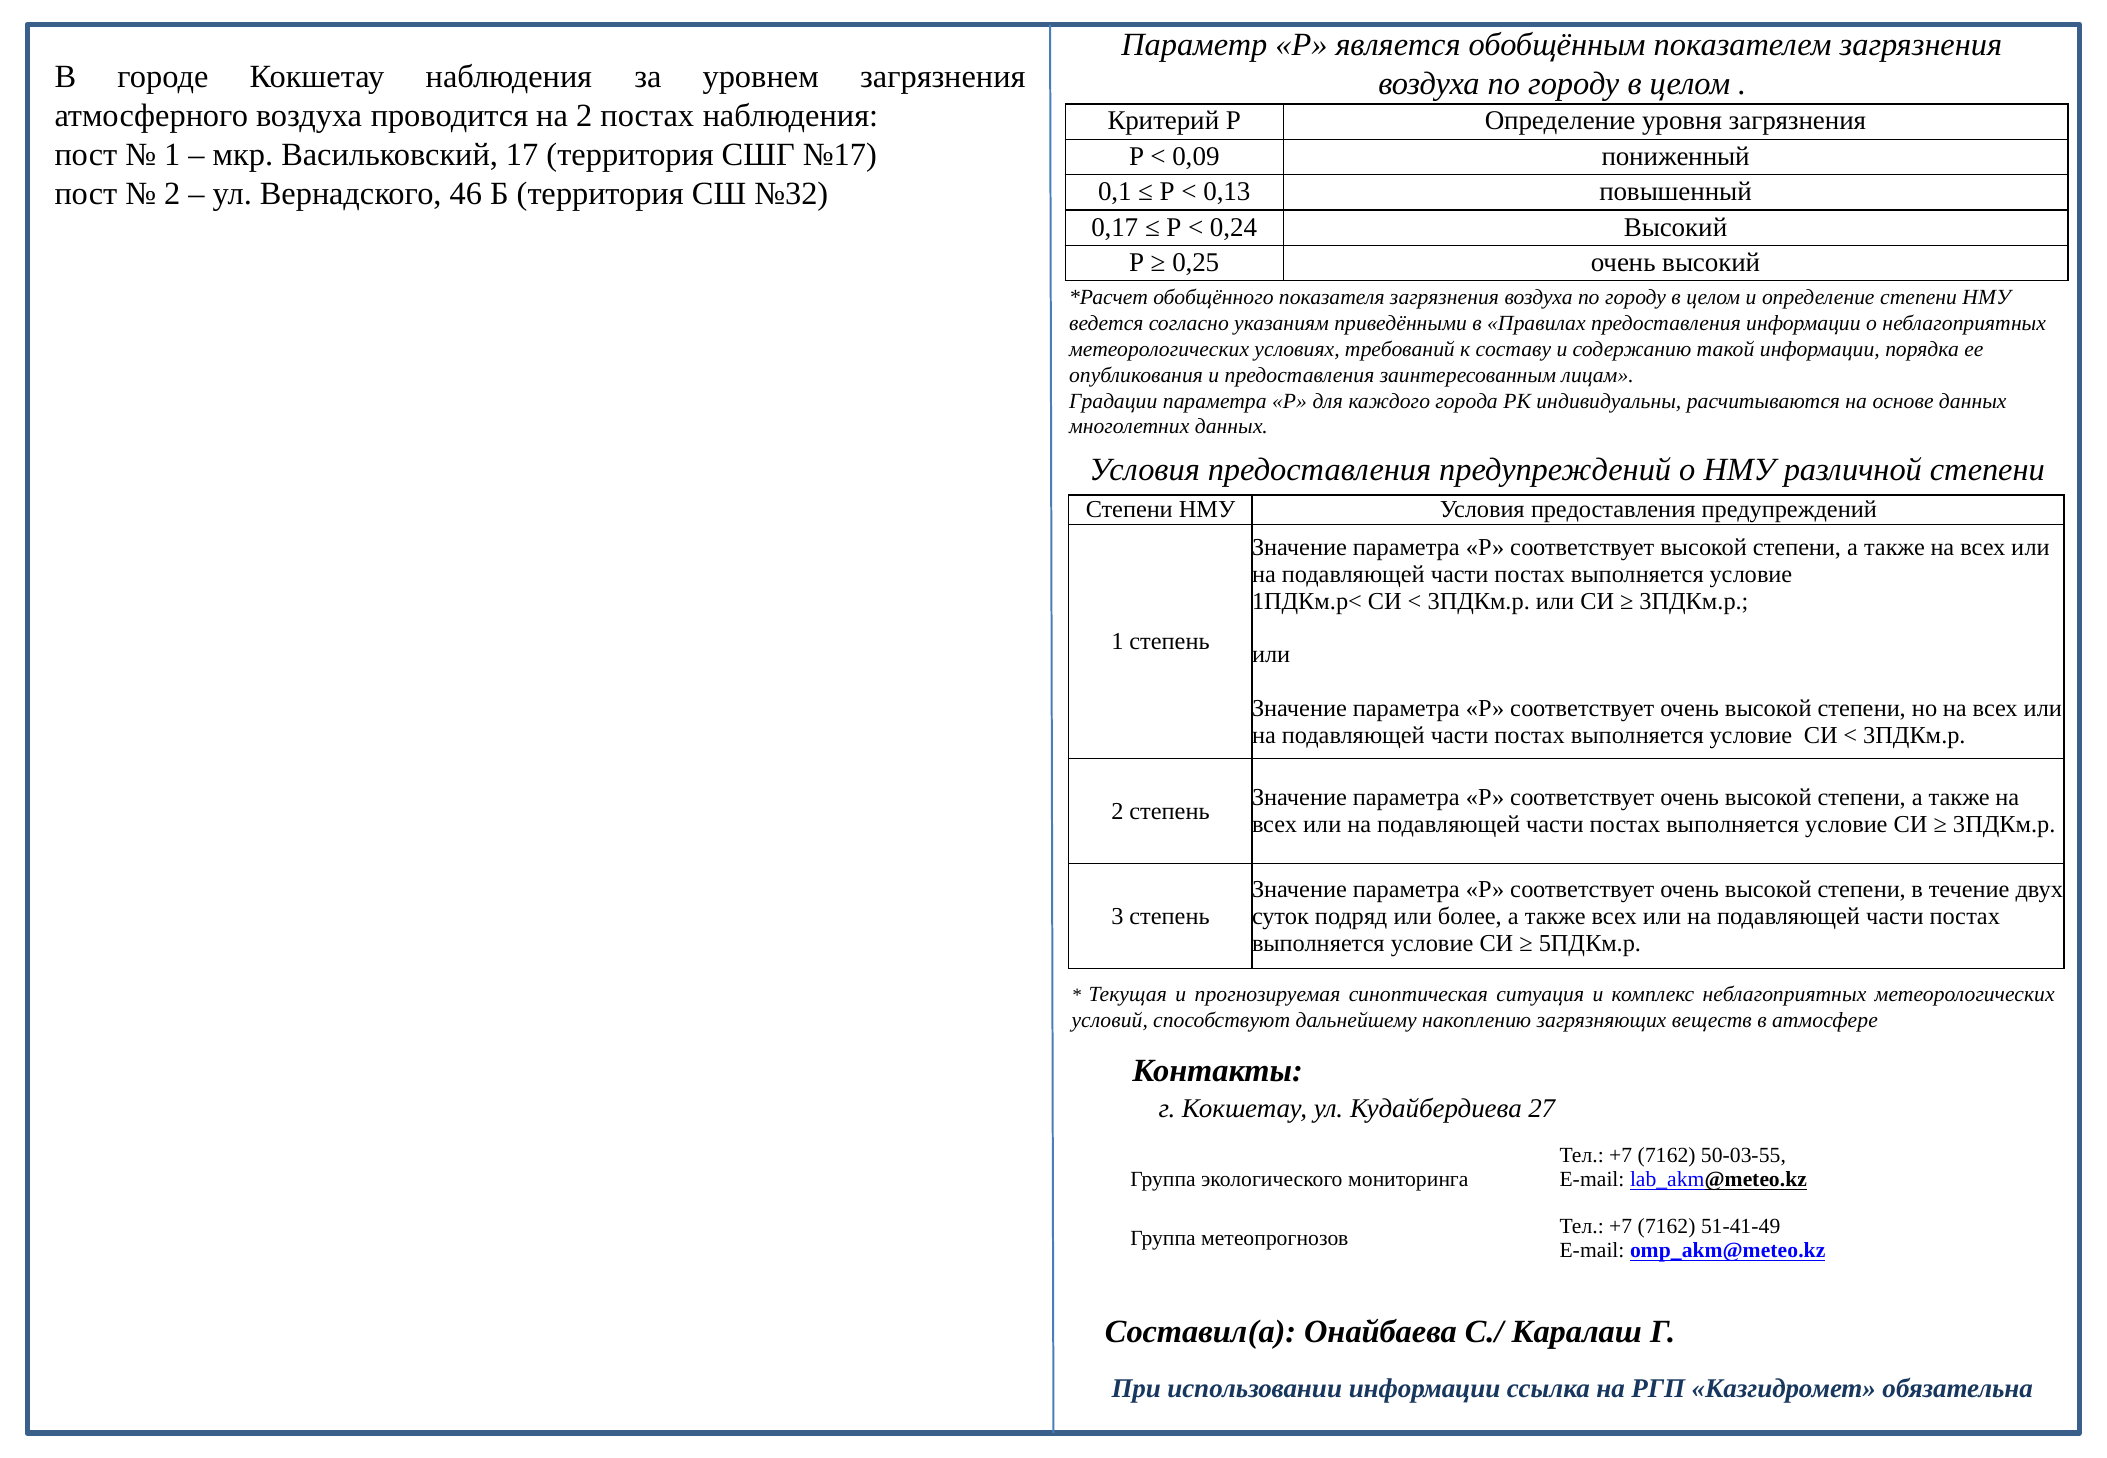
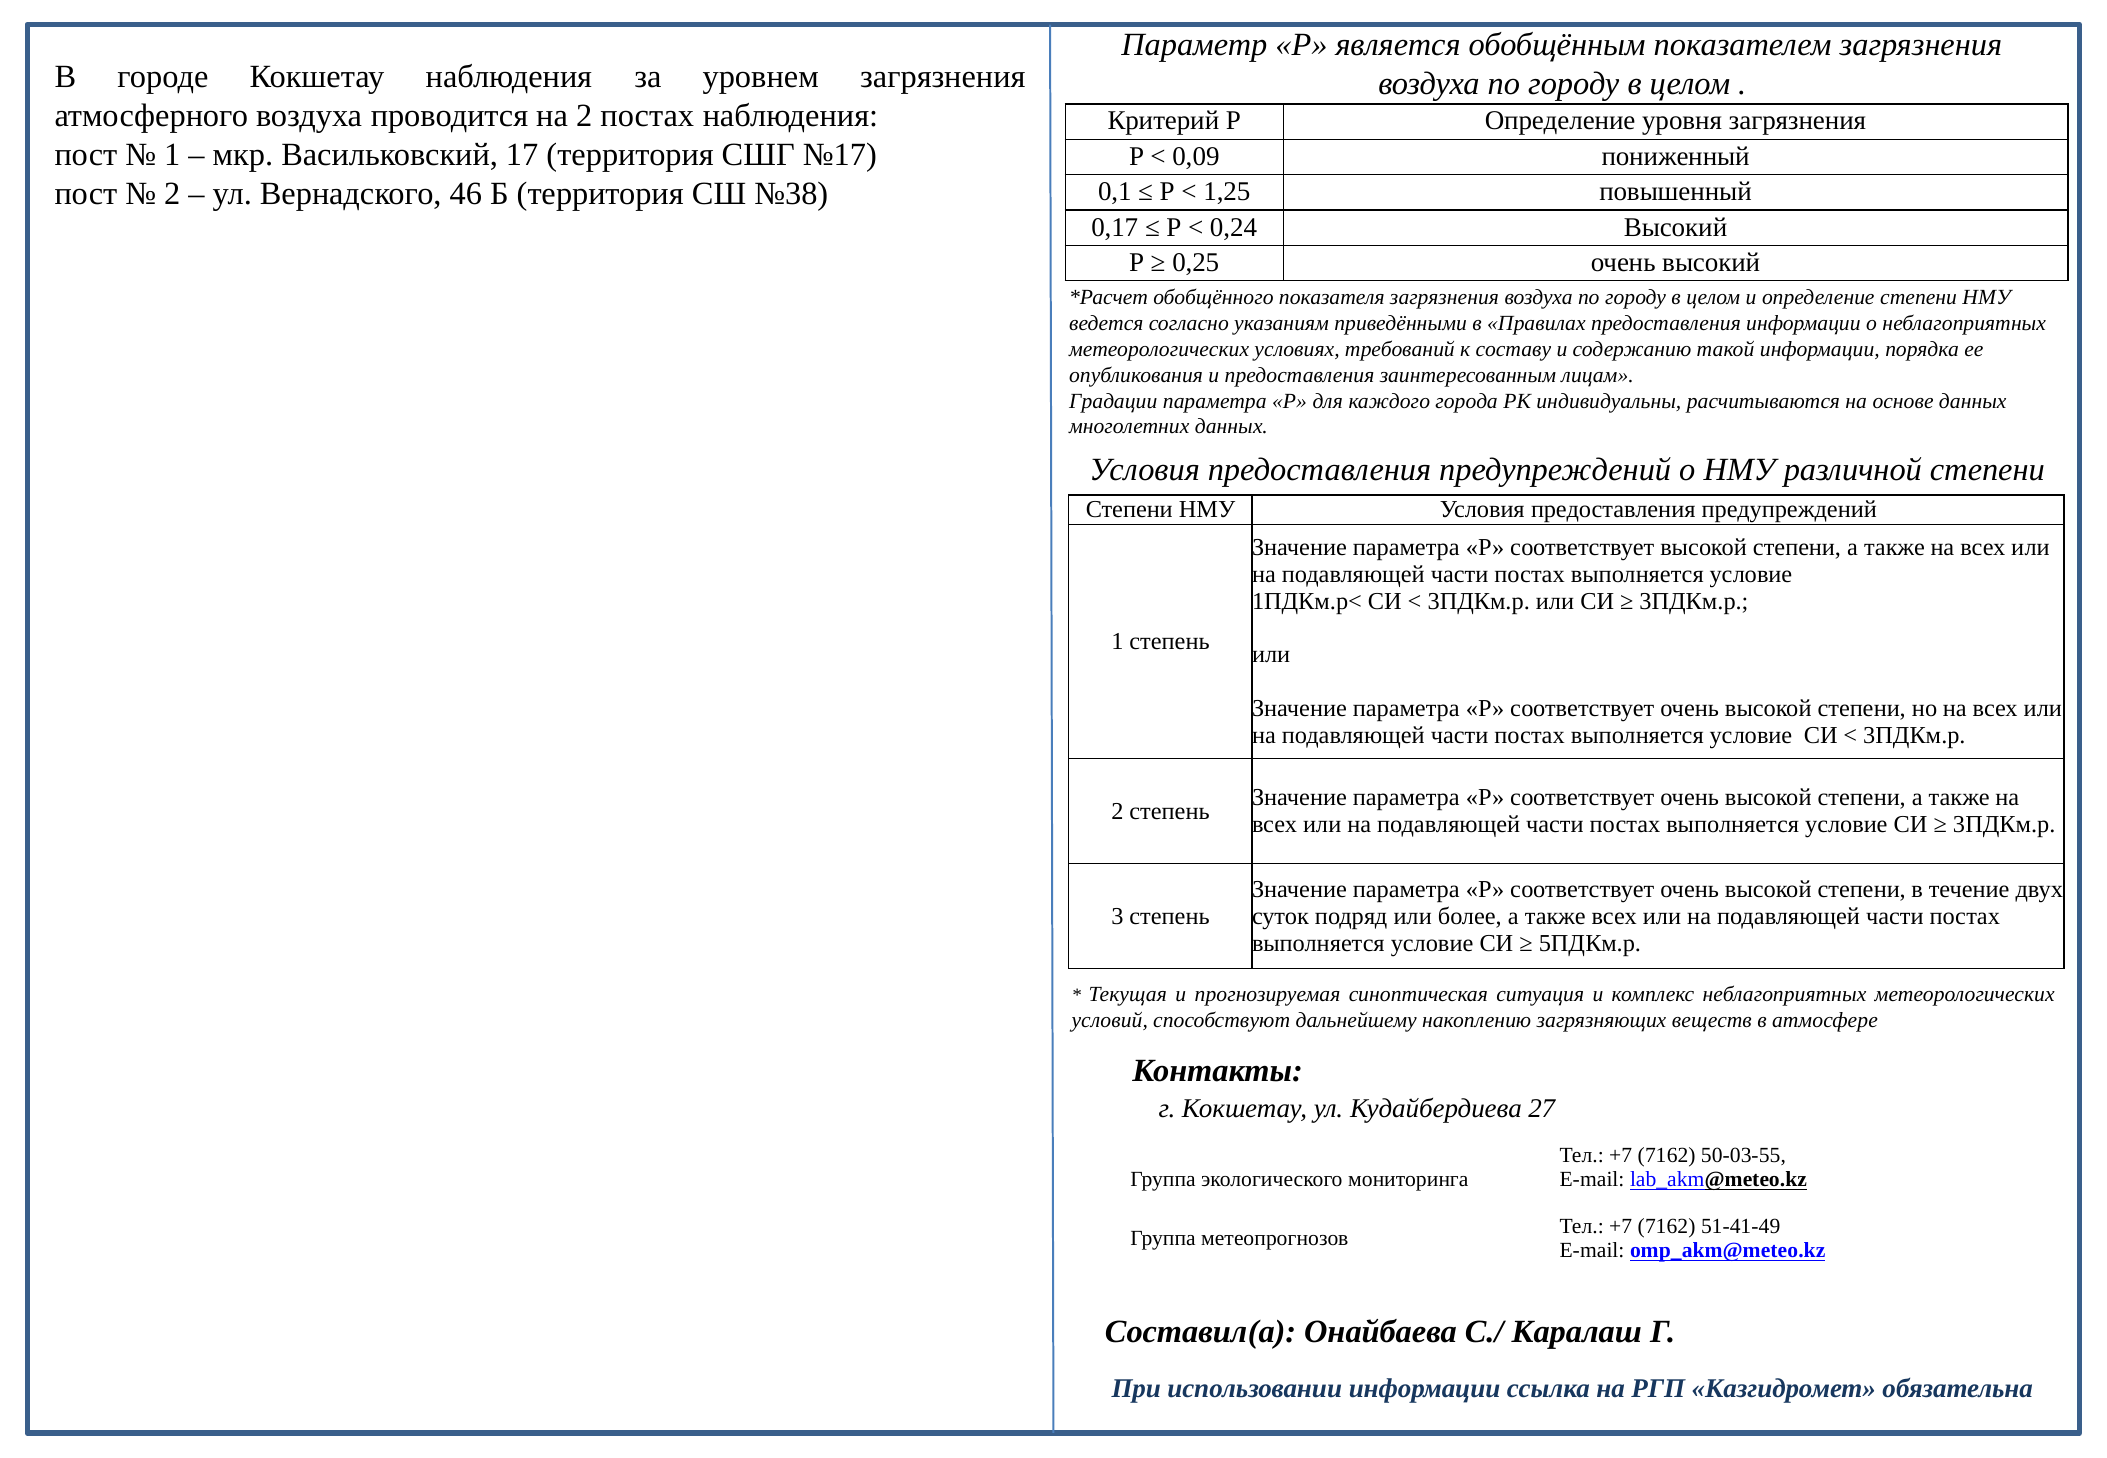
№32: №32 -> №38 (791, 193)
0,13: 0,13 -> 1,25 (1227, 192)
